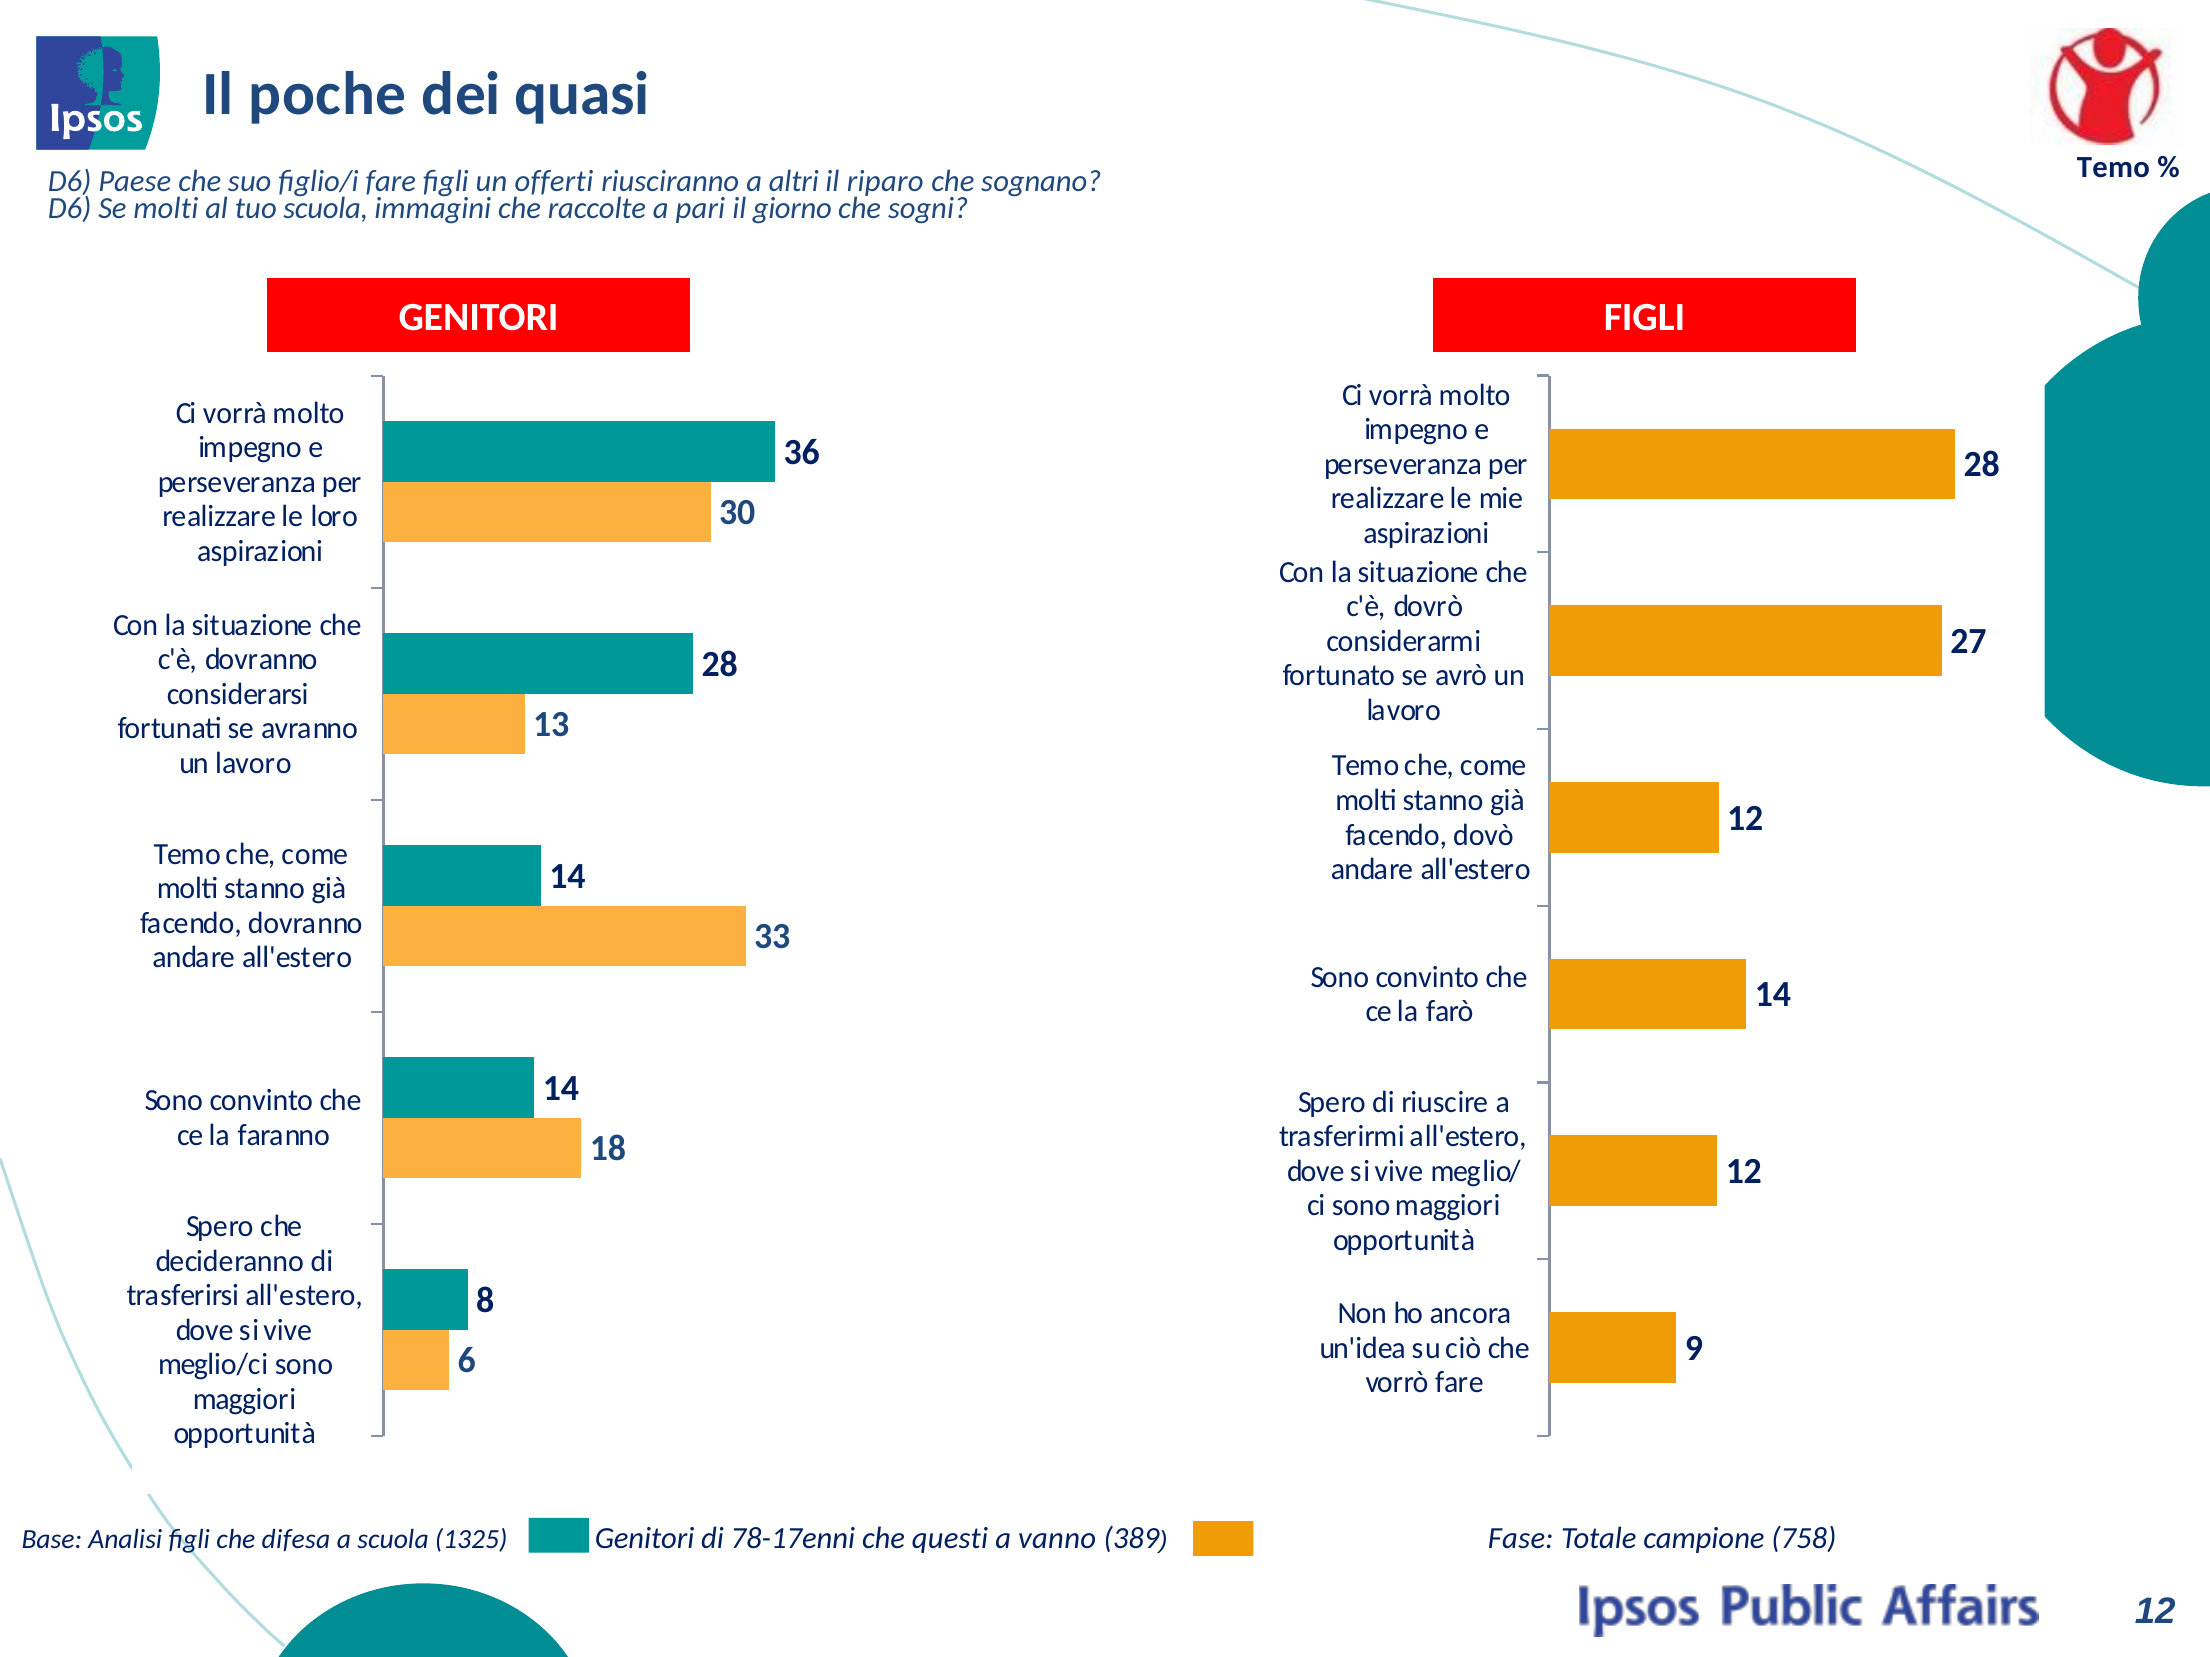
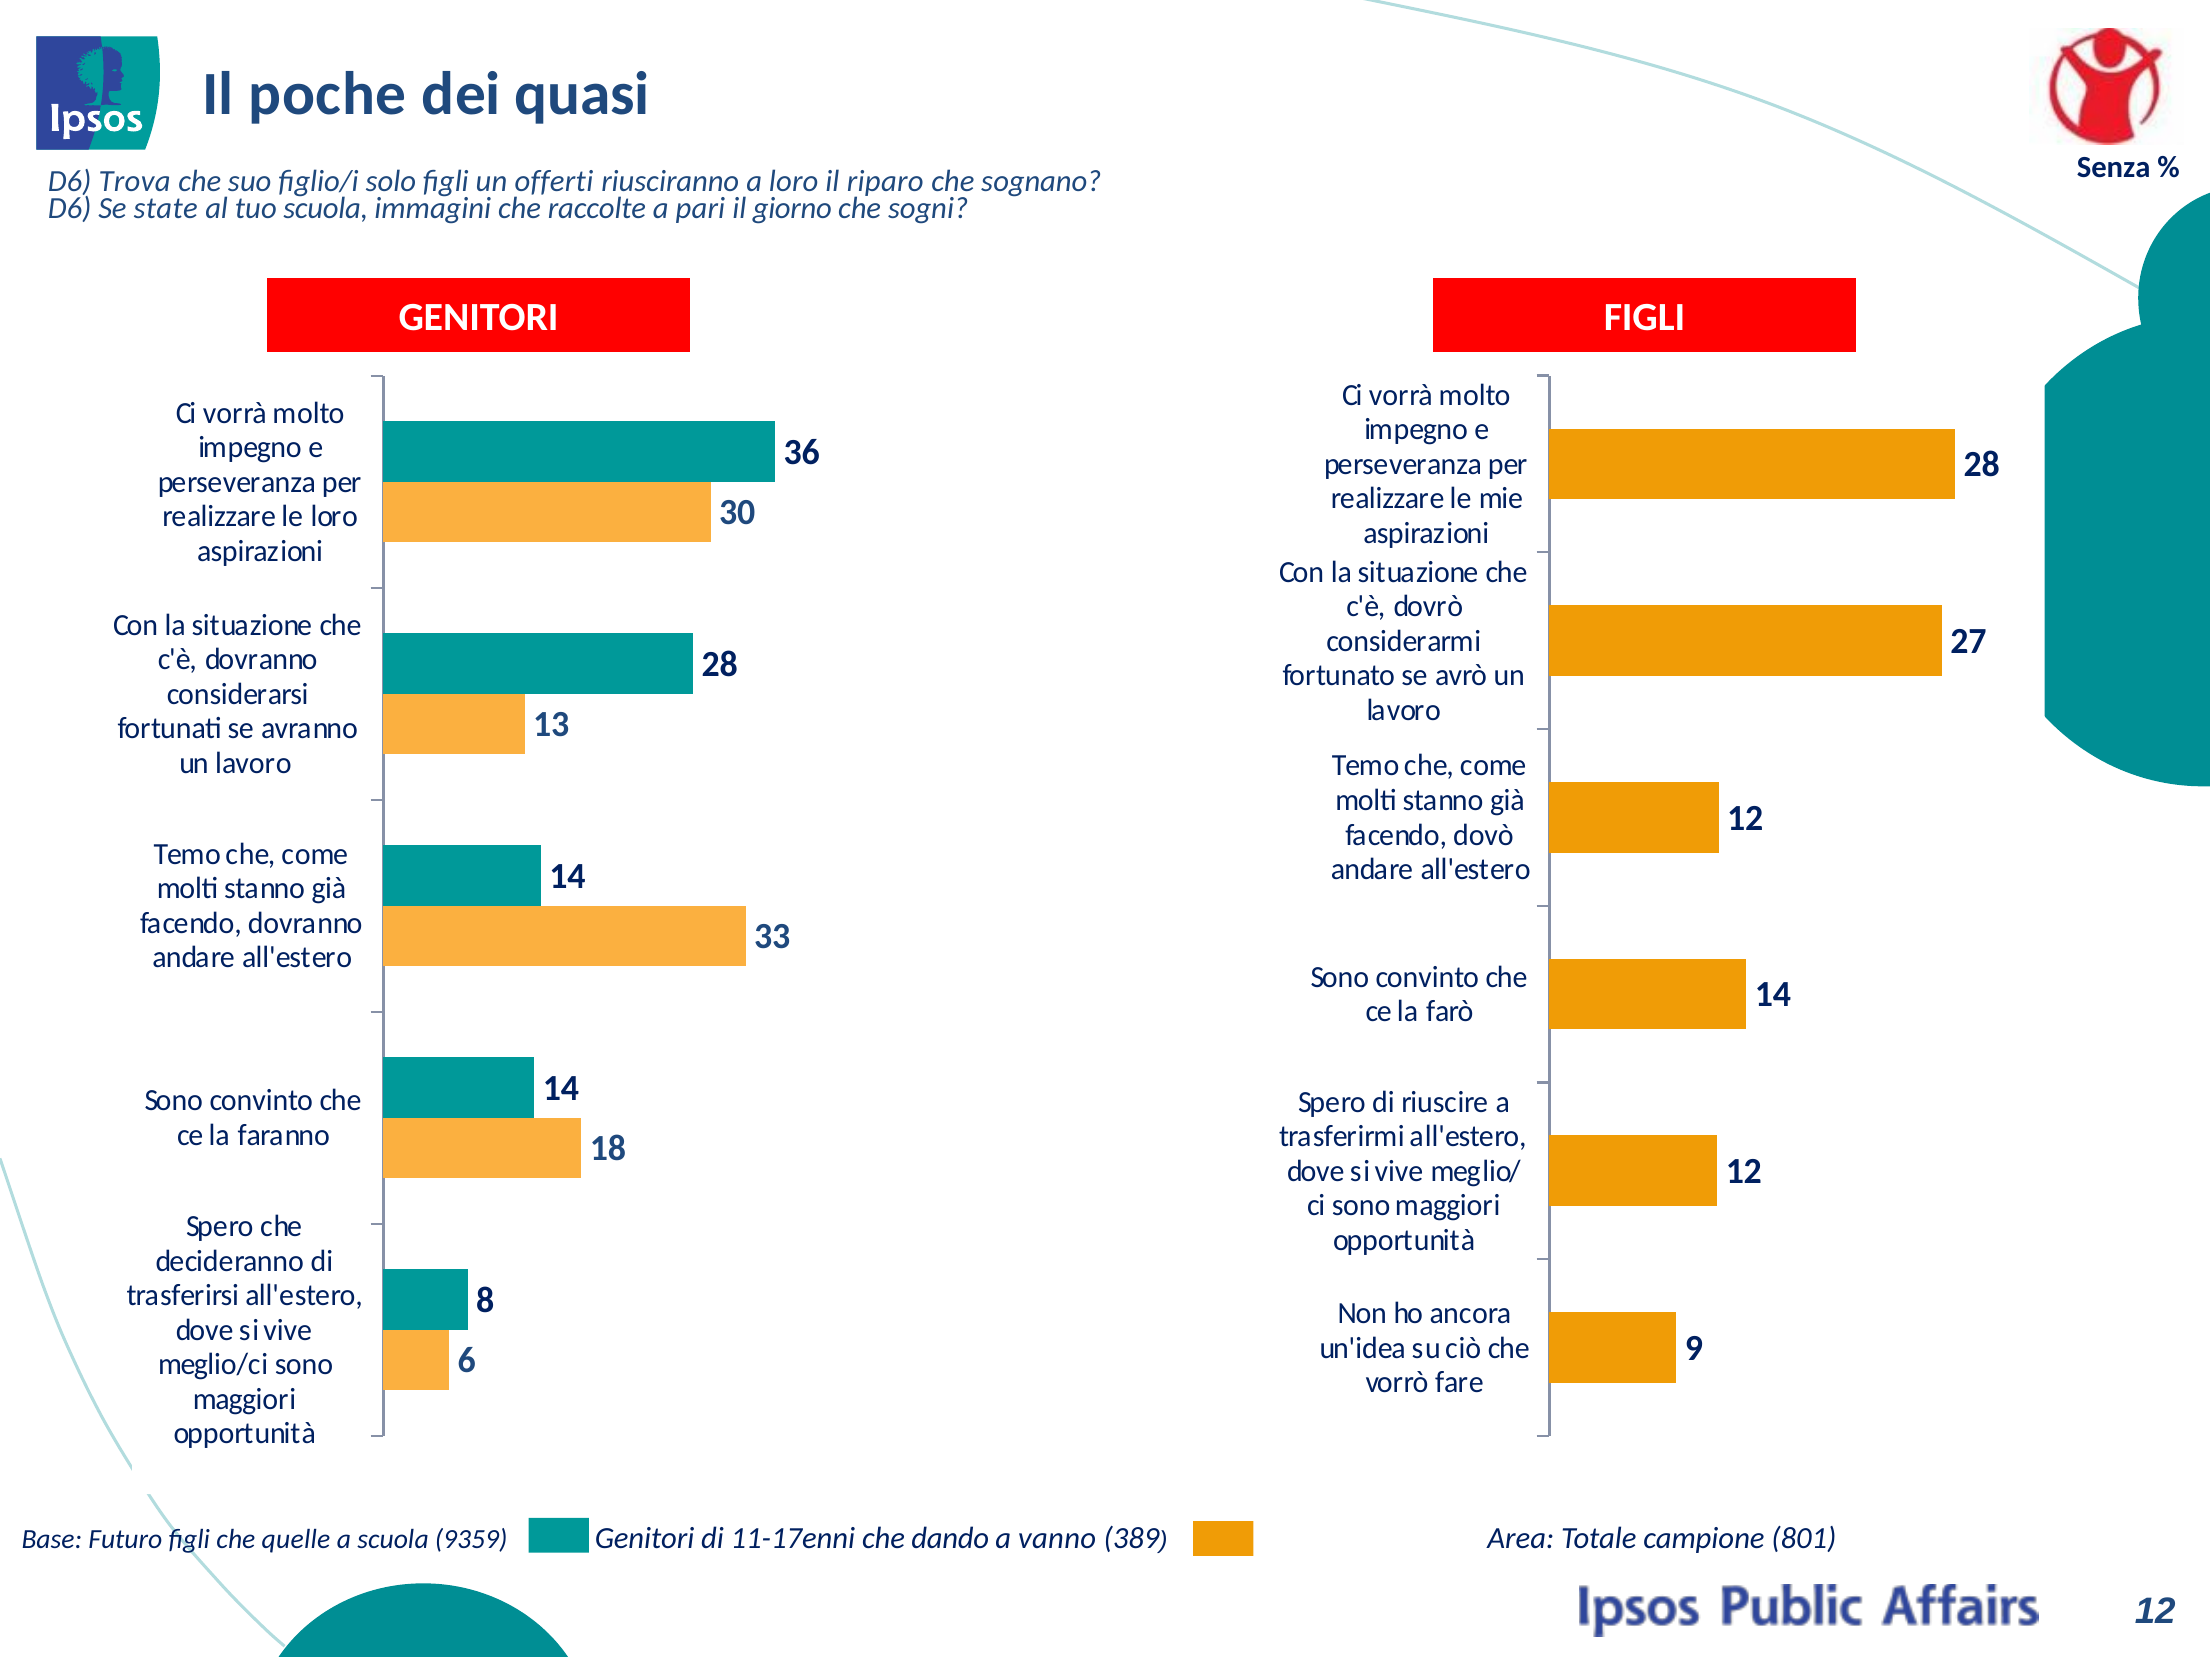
Temo: Temo -> Senza (2114, 167)
Paese: Paese -> Trova (135, 181)
figlio/i fare: fare -> solo (391, 181)
a altri: altri -> loro (794, 181)
Se molti: molti -> state (166, 209)
Fase: Fase -> Area (1521, 1539)
758: 758 -> 801 (1804, 1539)
Analisi: Analisi -> Futuro (125, 1540)
difesa: difesa -> quelle (296, 1540)
1325: 1325 -> 9359 (471, 1540)
78-17enni: 78-17enni -> 11-17enni (793, 1539)
questi: questi -> dando (950, 1539)
